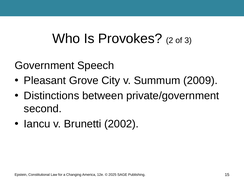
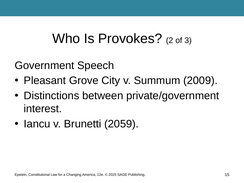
second: second -> interest (43, 109)
2002: 2002 -> 2059 (122, 124)
